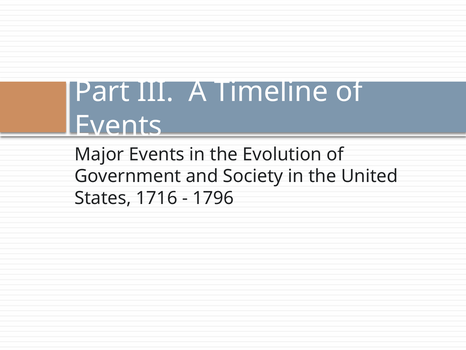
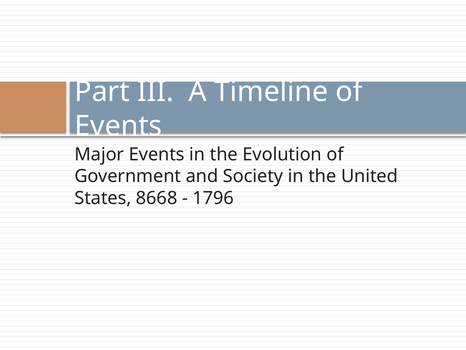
1716: 1716 -> 8668 (157, 198)
